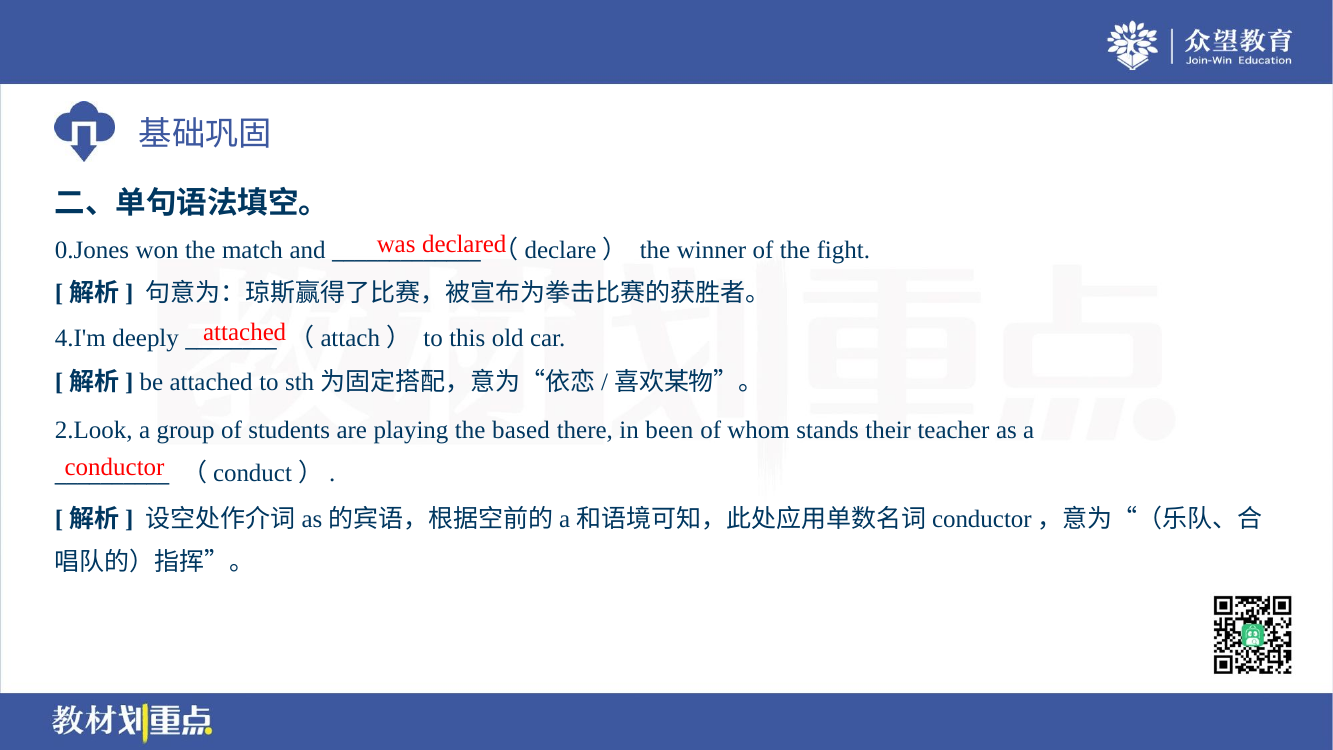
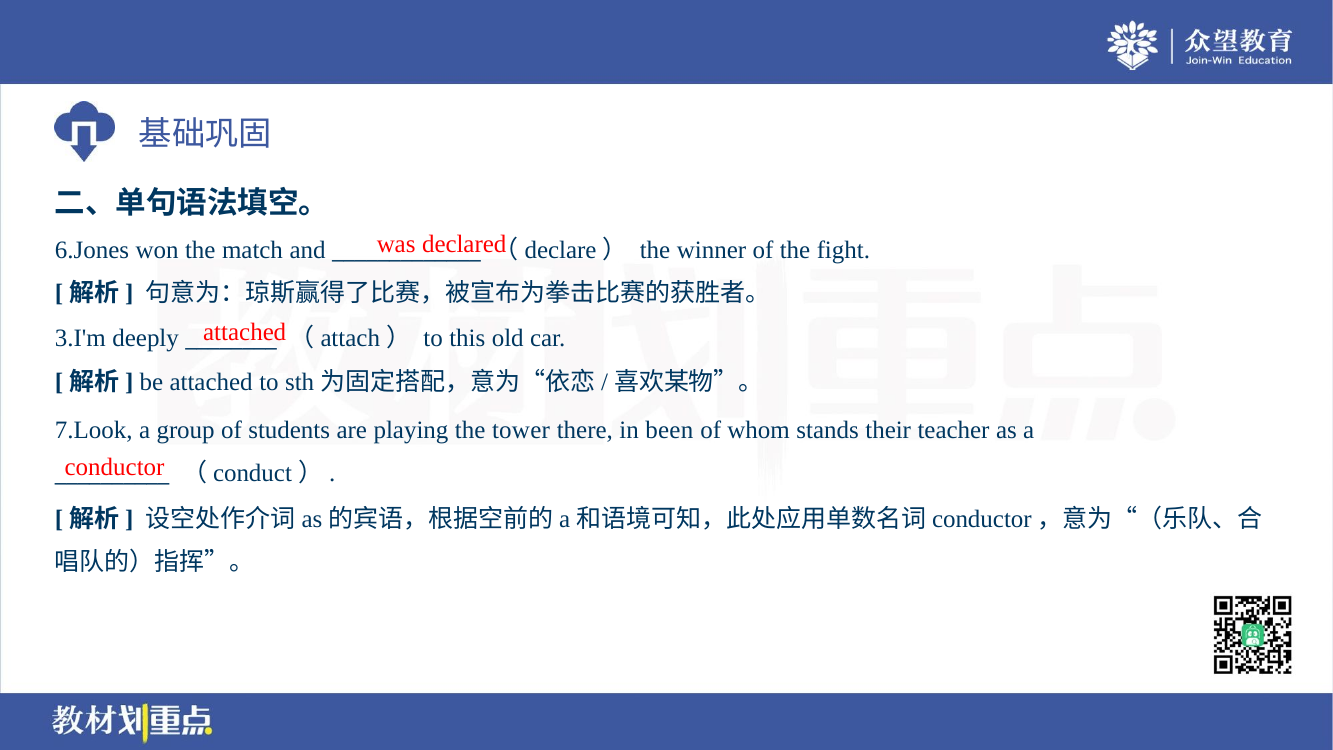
0.Jones: 0.Jones -> 6.Jones (92, 250)
4.I'm: 4.I'm -> 3.I'm (80, 338)
2.Look: 2.Look -> 7.Look (94, 430)
based: based -> tower (521, 430)
